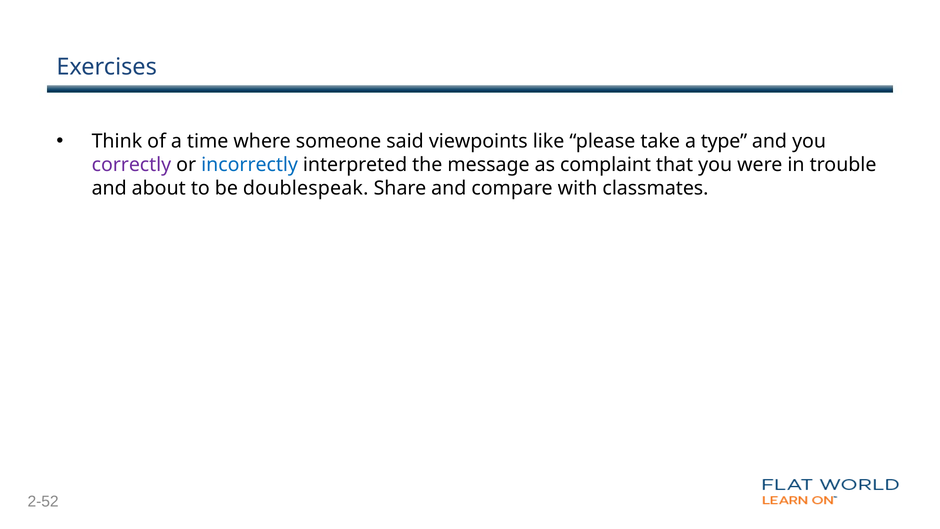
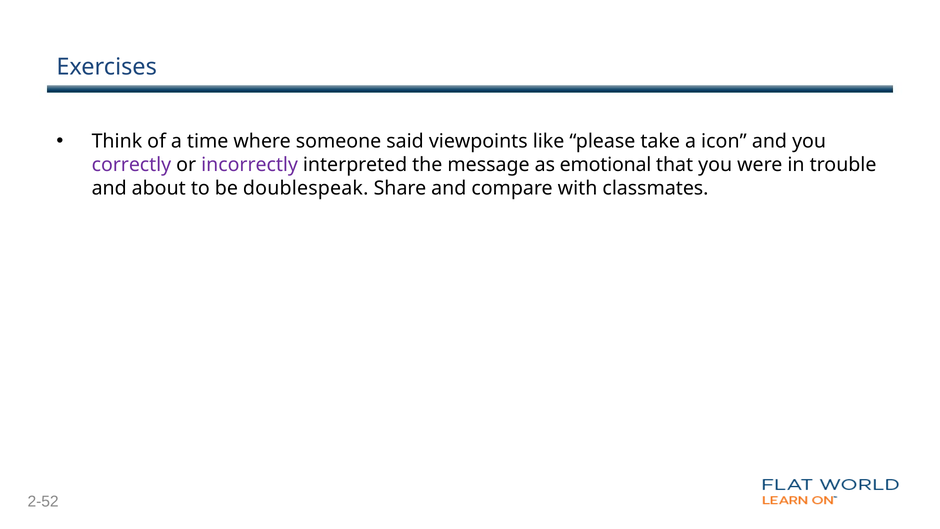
type: type -> icon (724, 141)
incorrectly colour: blue -> purple (250, 165)
complaint: complaint -> emotional (606, 165)
